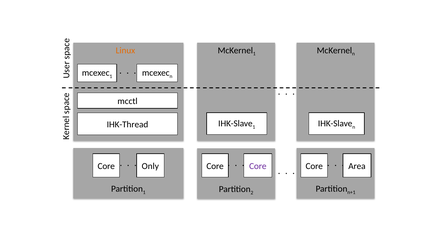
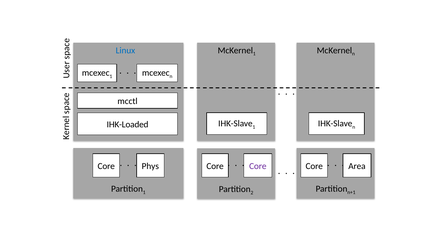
Linux colour: orange -> blue (125, 50)
IHK-Thread: IHK-Thread -> IHK-Loaded (128, 125)
Only: Only -> Phys (150, 166)
